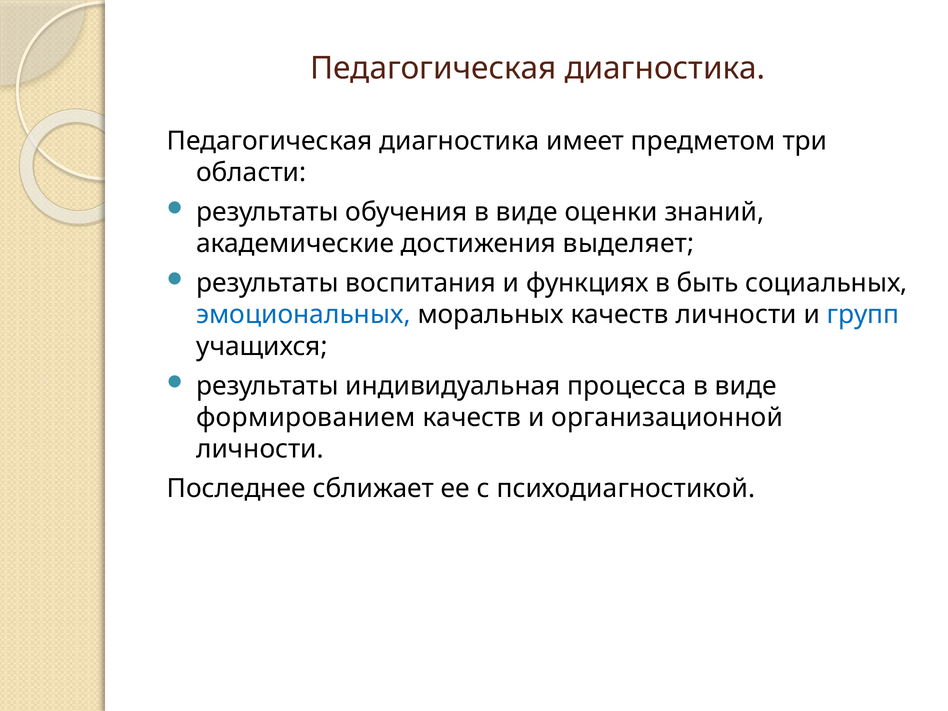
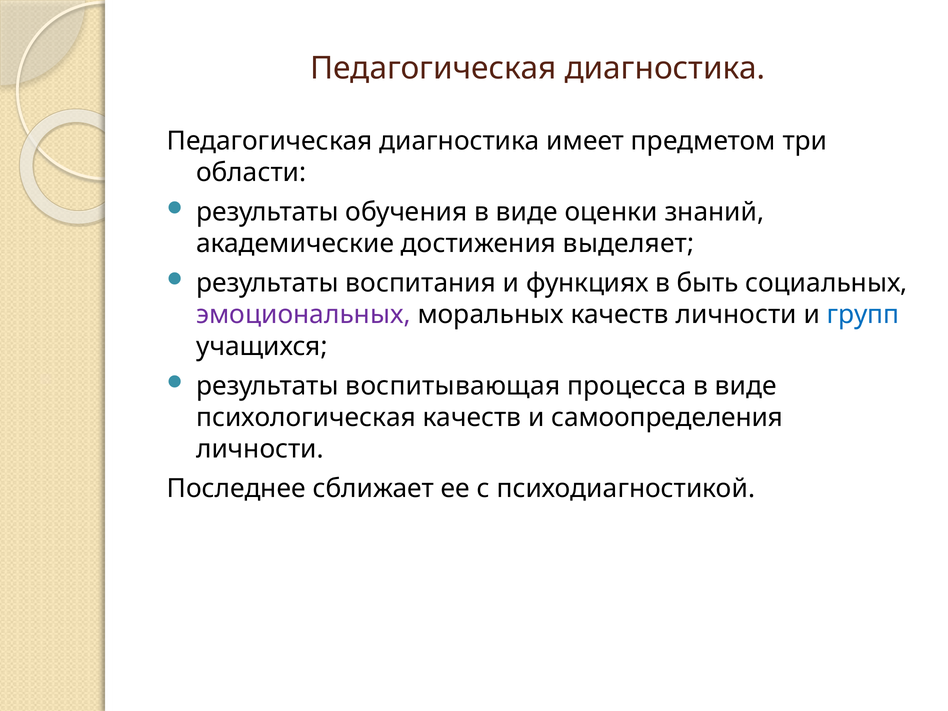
эмоциональных colour: blue -> purple (303, 315)
индивидуальная: индивидуальная -> воспитывающая (453, 386)
формированием: формированием -> психологическая (306, 418)
организационной: организационной -> самоопределения (667, 418)
